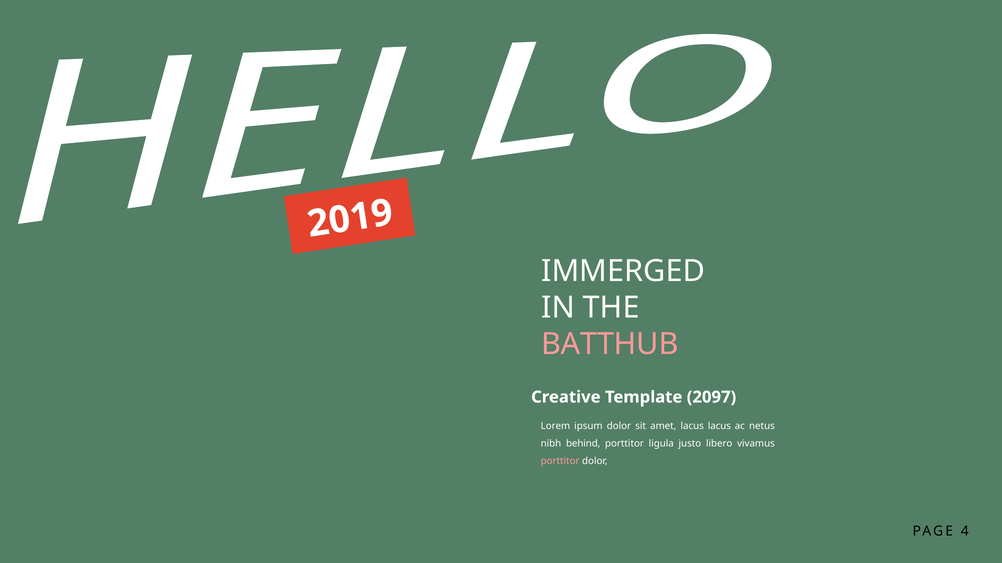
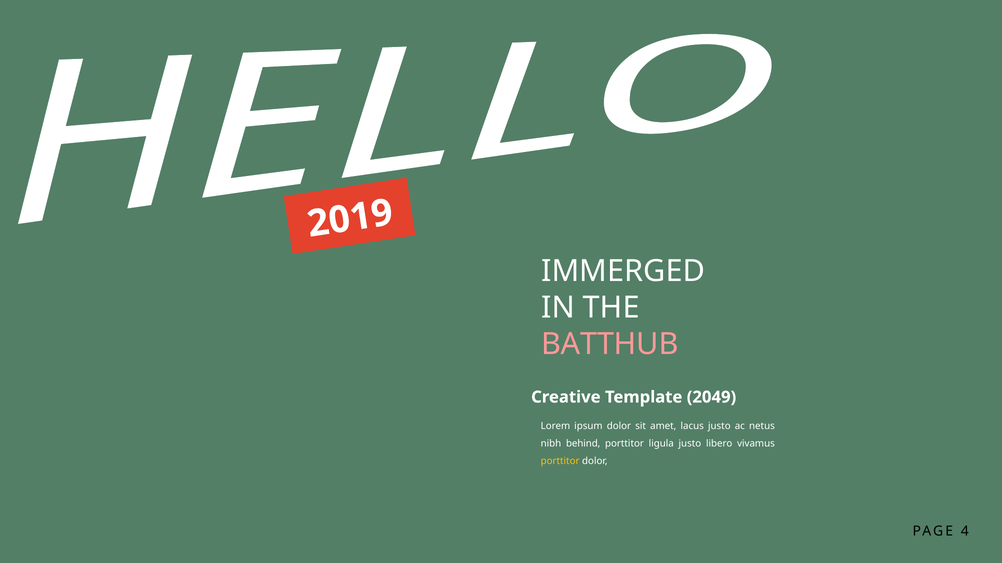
2097: 2097 -> 2049 (711, 398)
lacus lacus: lacus -> justo (719, 426)
porttitor colour: pink -> yellow (560, 461)
